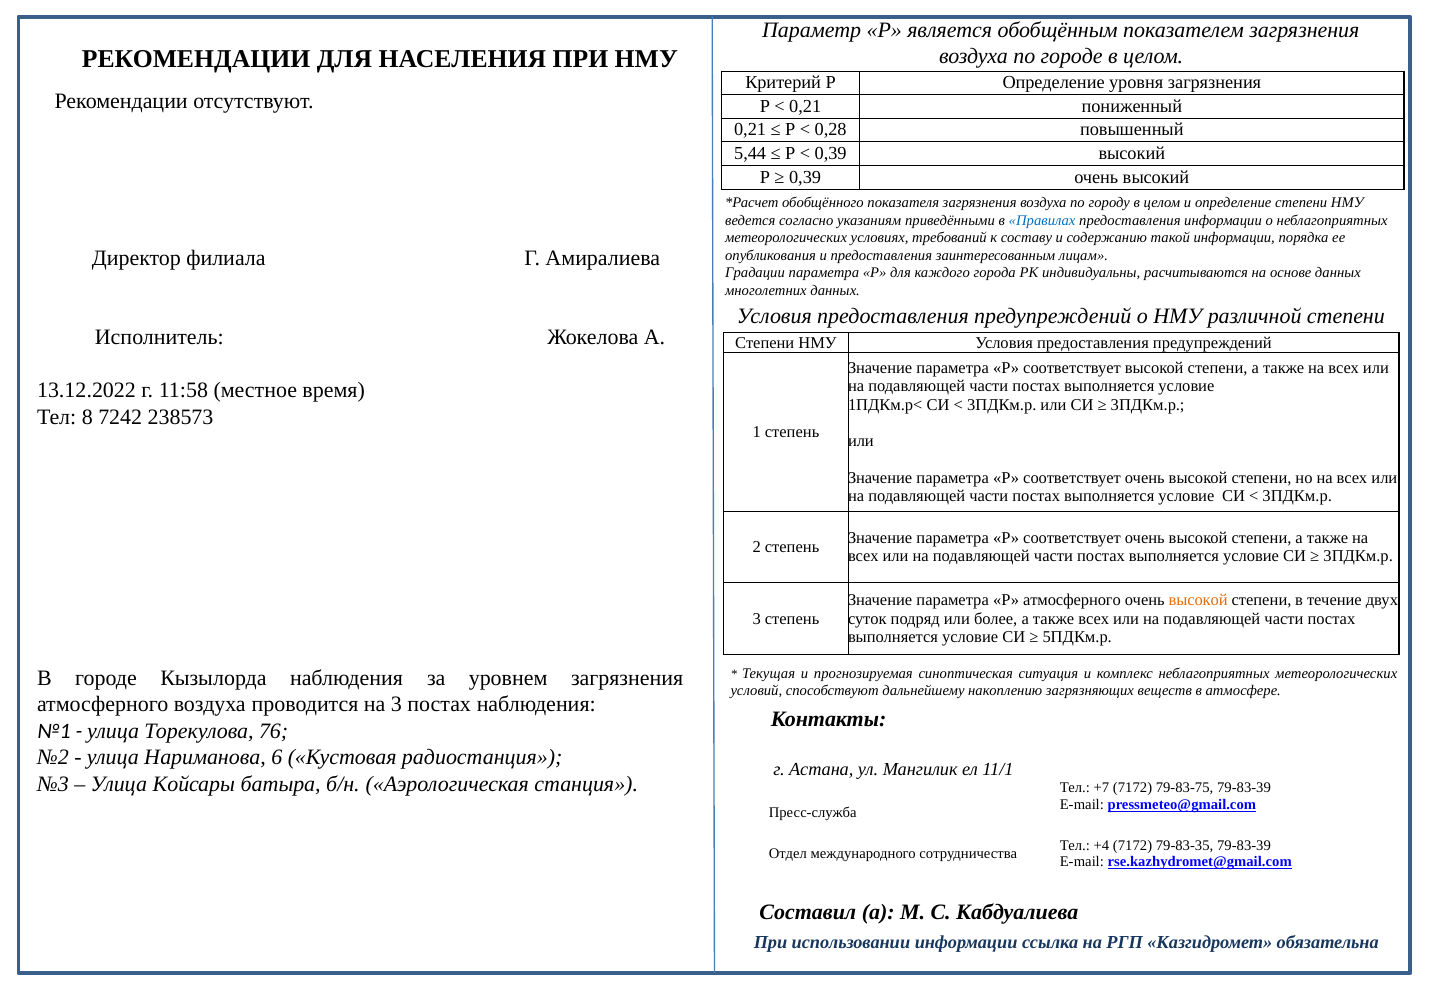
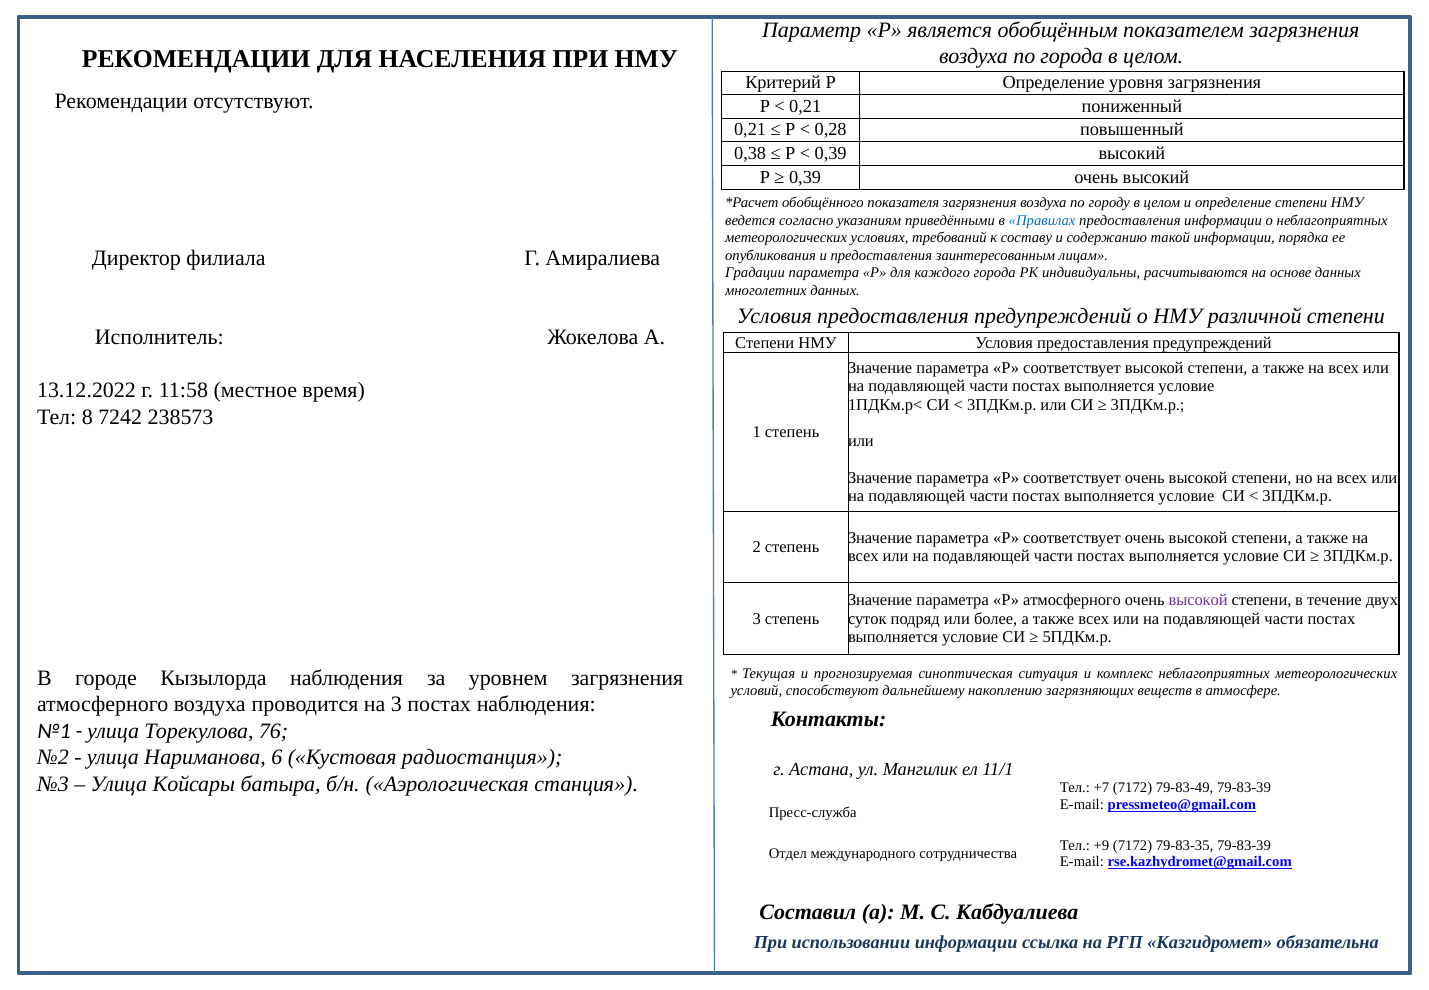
по городе: городе -> города (1072, 56)
5,44: 5,44 -> 0,38 (750, 153)
высокой colour: orange -> purple (1198, 600)
79-83-75: 79-83-75 -> 79-83-49 (1185, 788)
+4: +4 -> +9 (1101, 845)
